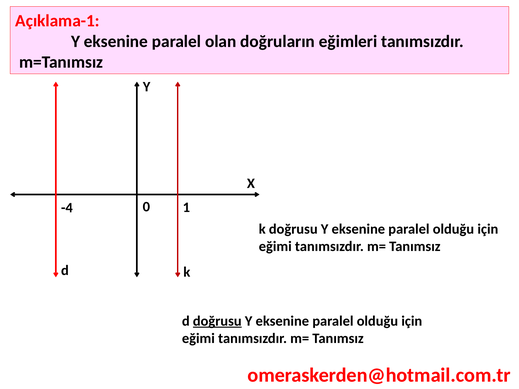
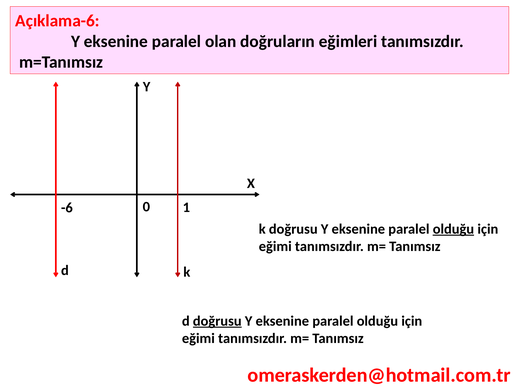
Açıklama-1: Açıklama-1 -> Açıklama-6 (58, 21)
-4: -4 -> -6 (67, 208)
olduğu underline: none -> present (453, 229)
